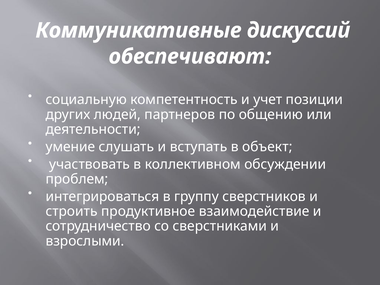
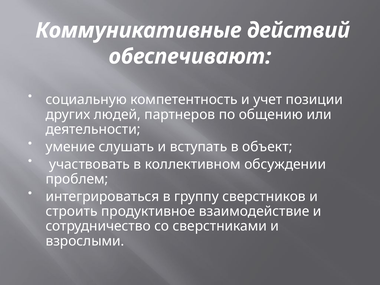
дискуссий: дискуссий -> действий (298, 30)
